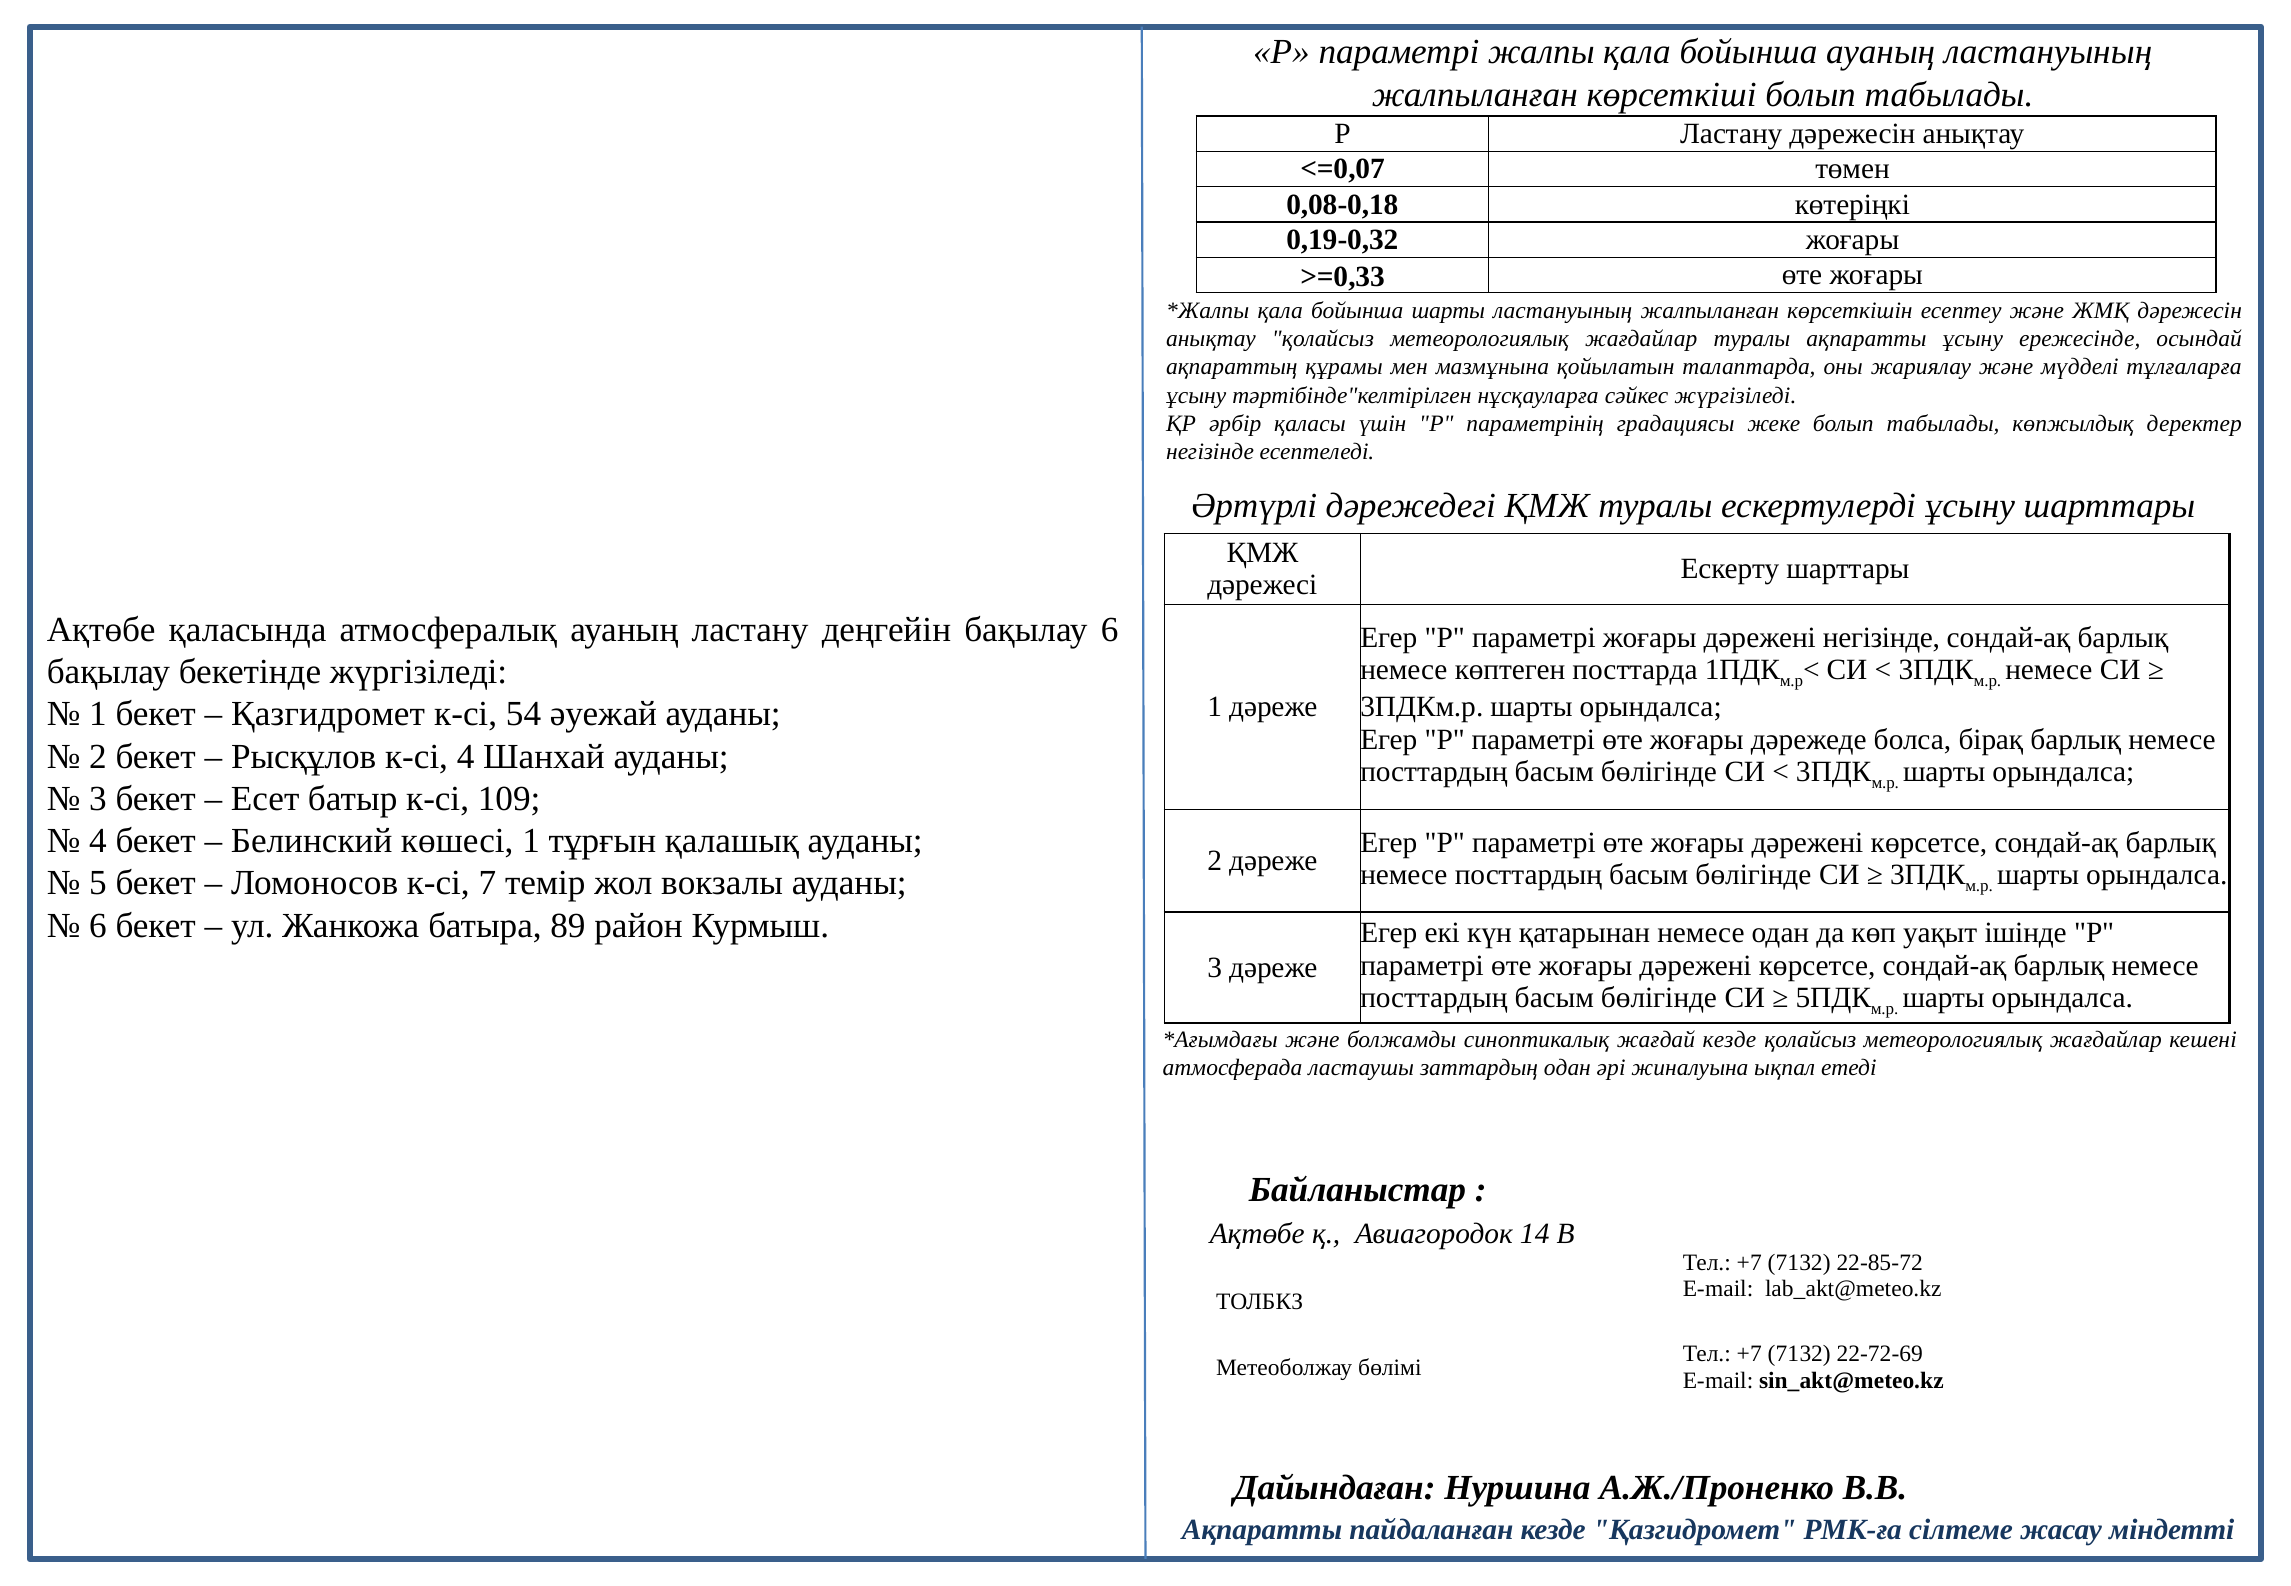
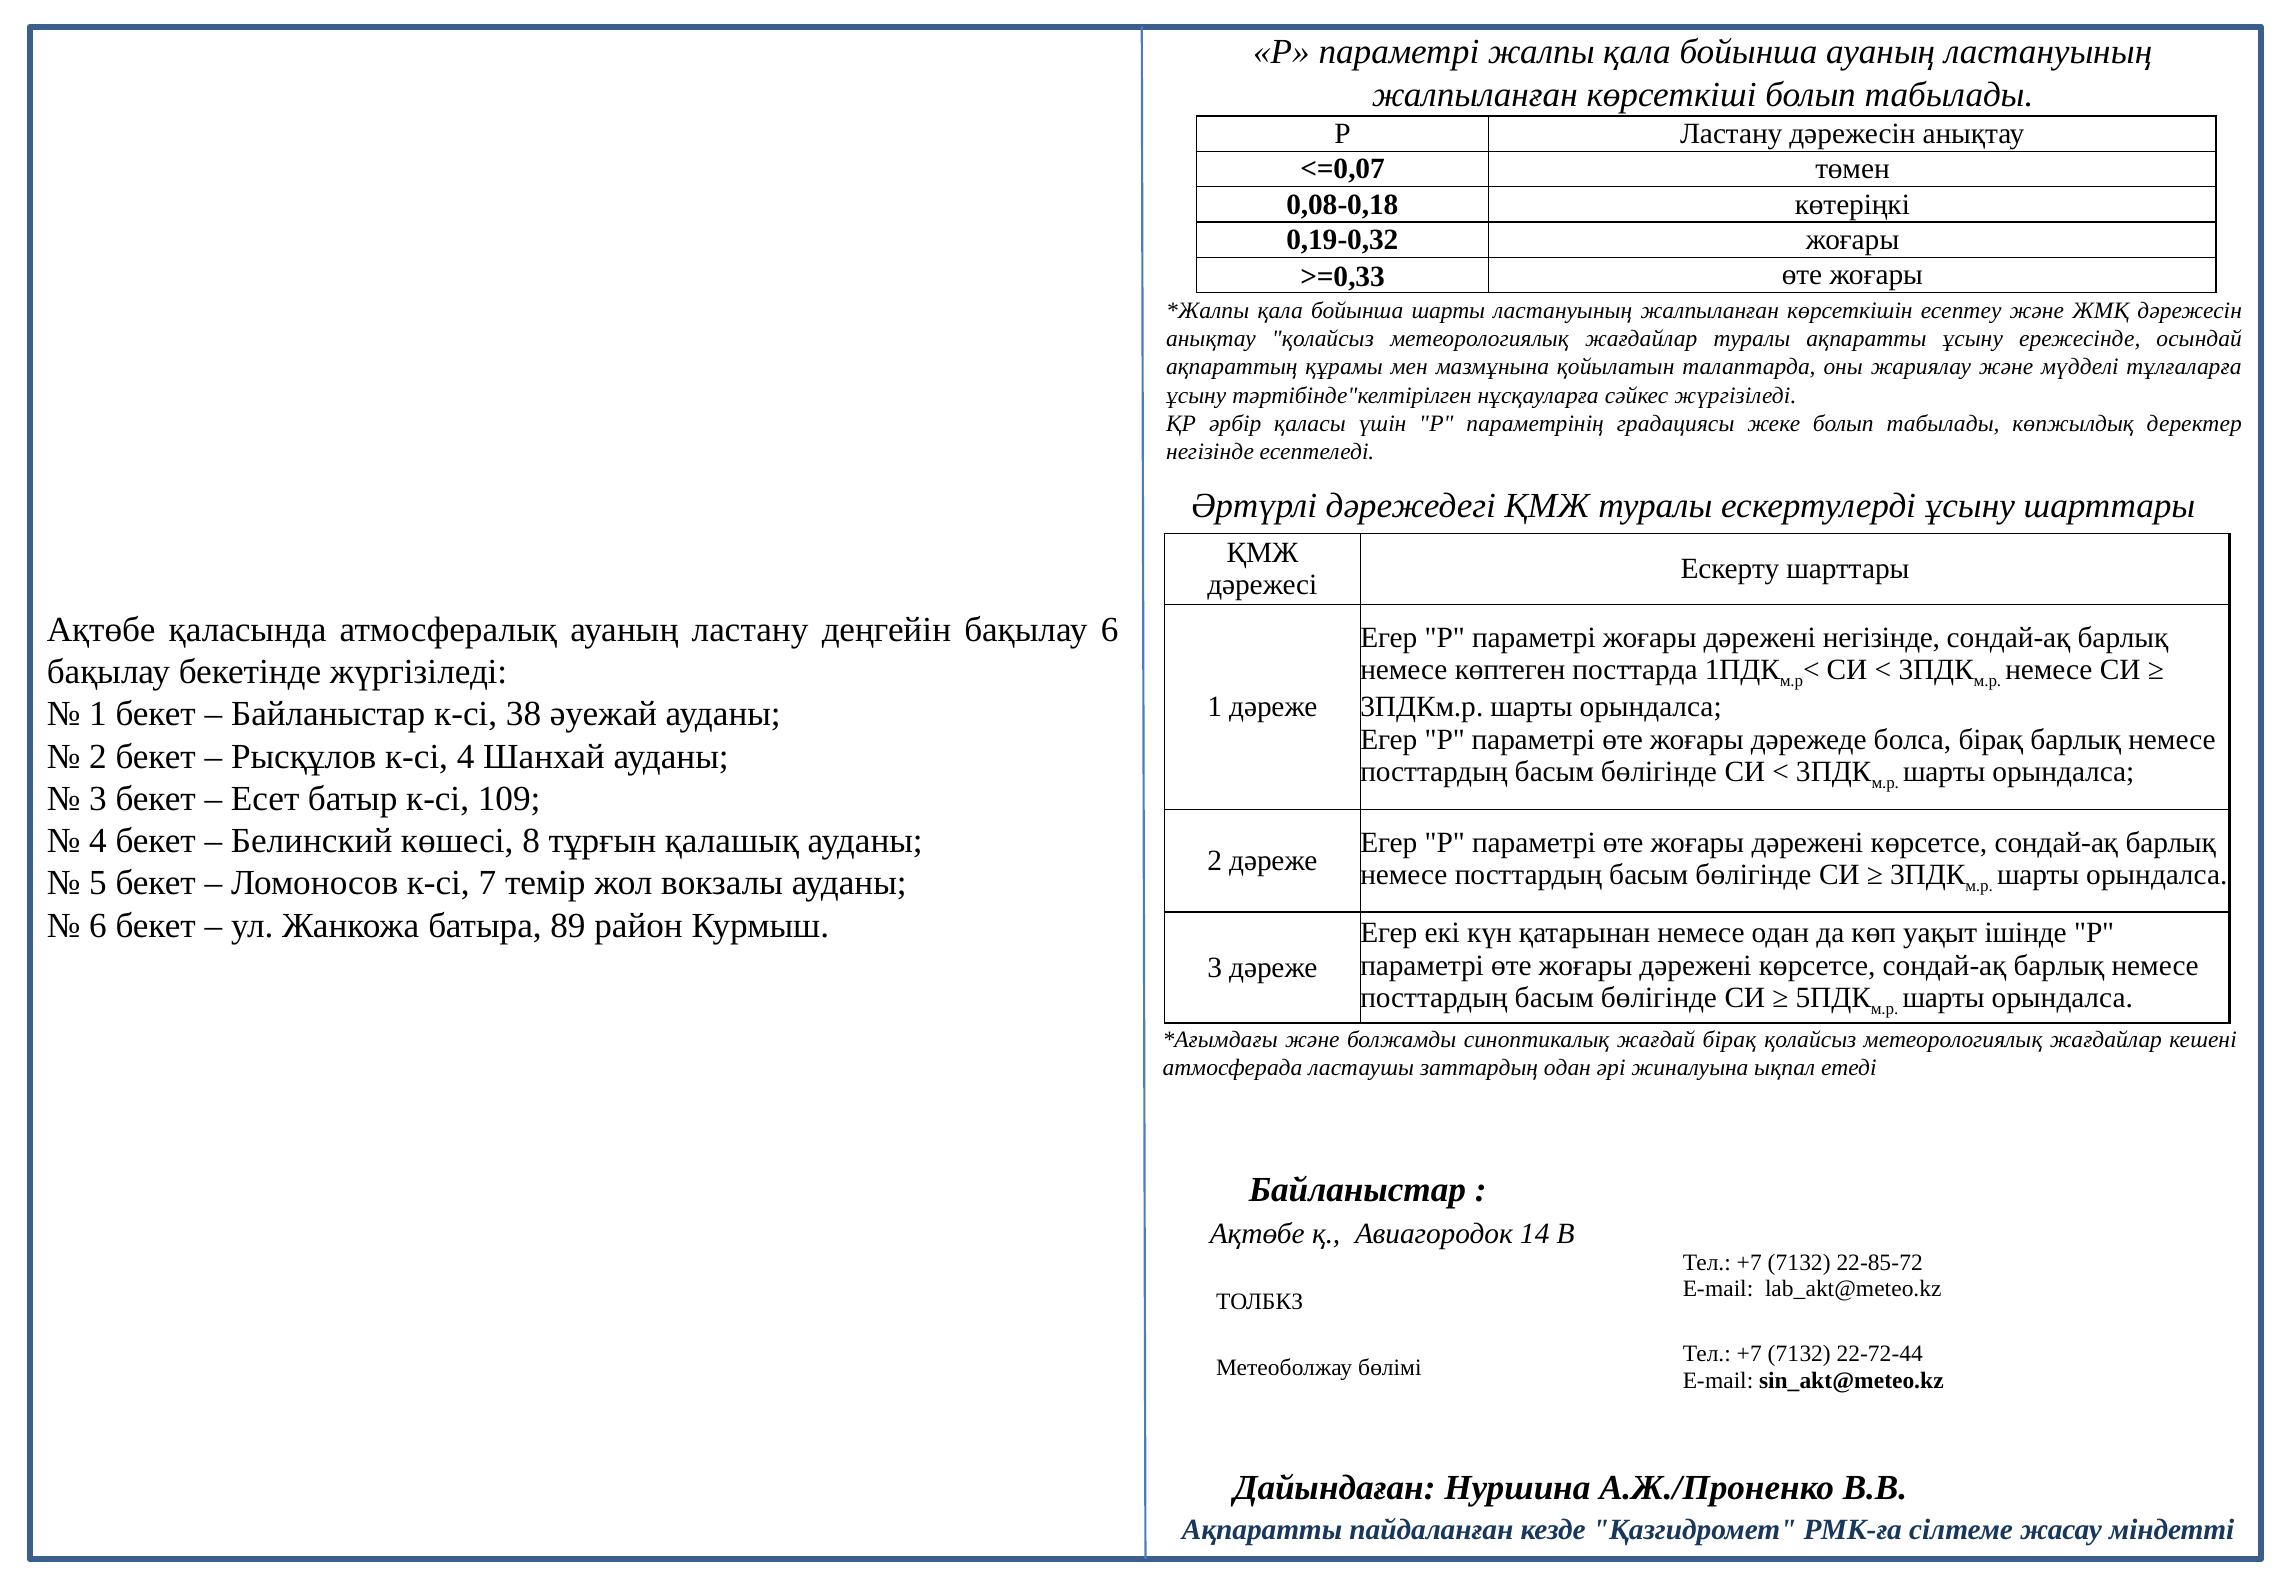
Қазгидромет: Қазгидромет -> Байланыстар (328, 714)
54: 54 -> 38 (524, 714)
көшесі 1: 1 -> 8 (531, 841)
жағдай кезде: кезде -> бірақ (1729, 1040)
22-72-69: 22-72-69 -> 22-72-44 (1880, 1354)
